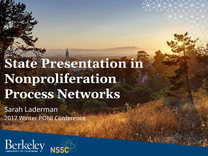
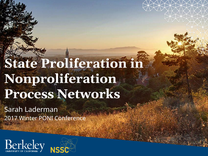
Presentation: Presentation -> Proliferation (84, 64)
